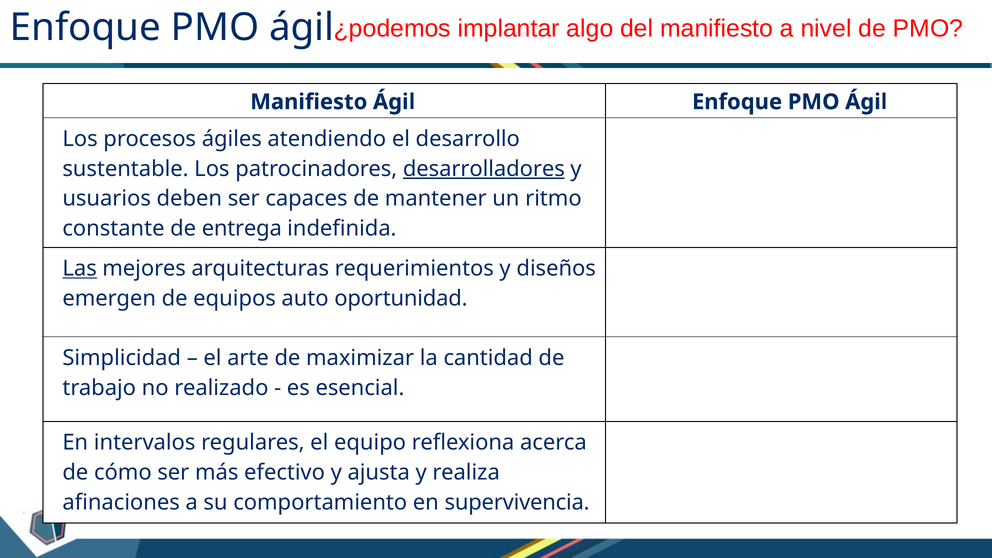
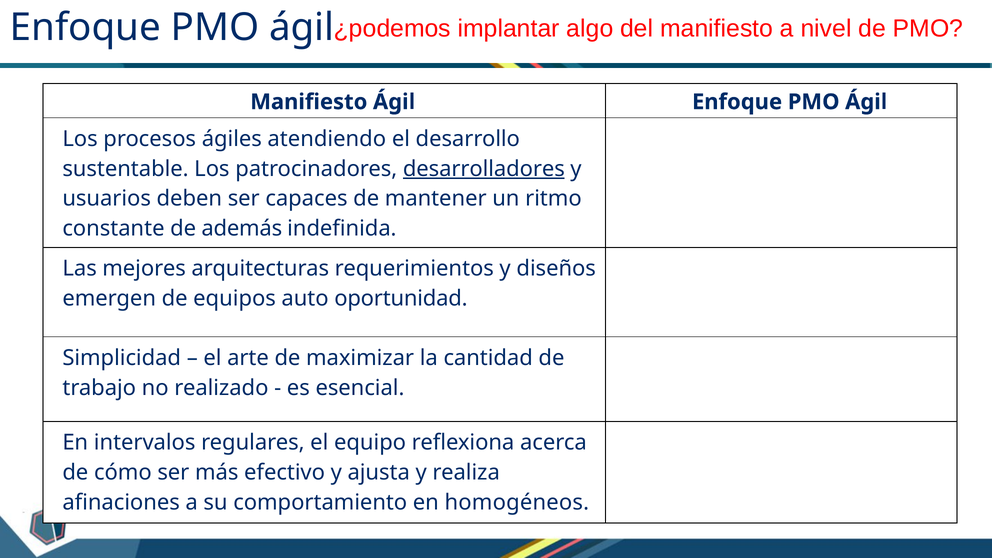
entrega: entrega -> además (242, 229)
Las underline: present -> none (80, 268)
supervivencia: supervivencia -> homogéneos (517, 502)
